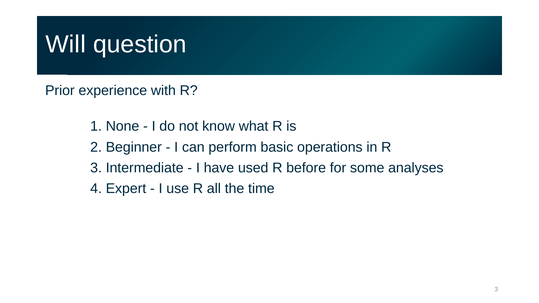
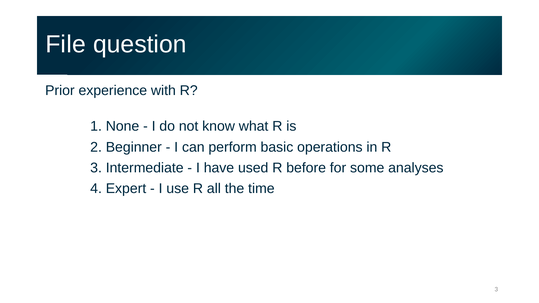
Will: Will -> File (66, 44)
